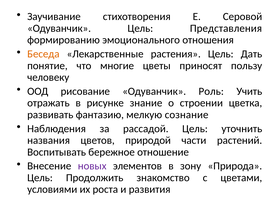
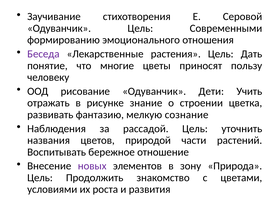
Представления: Представления -> Современными (226, 28)
Беседа colour: orange -> purple (43, 54)
Роль: Роль -> Дети (211, 91)
